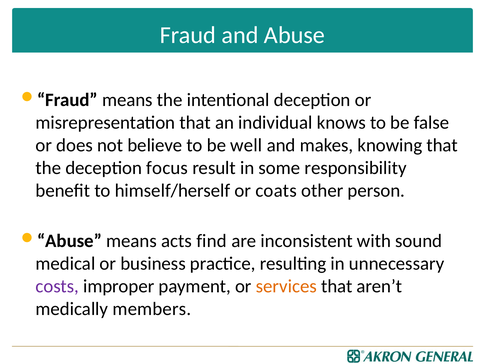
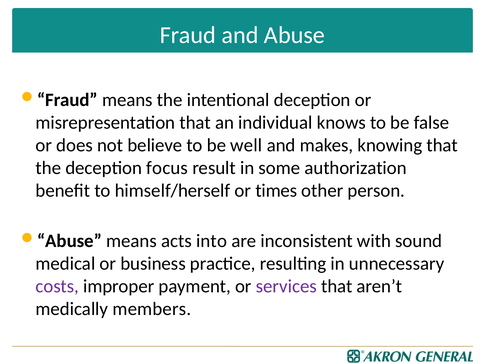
responsibility: responsibility -> authorization (356, 168)
coats: coats -> times (276, 191)
find: find -> into (212, 241)
services colour: orange -> purple (286, 286)
